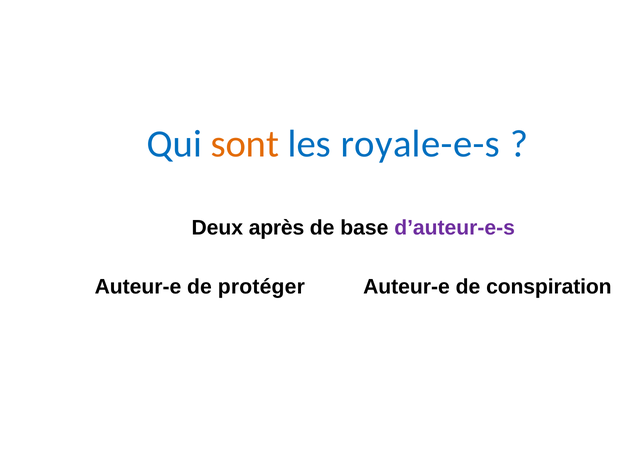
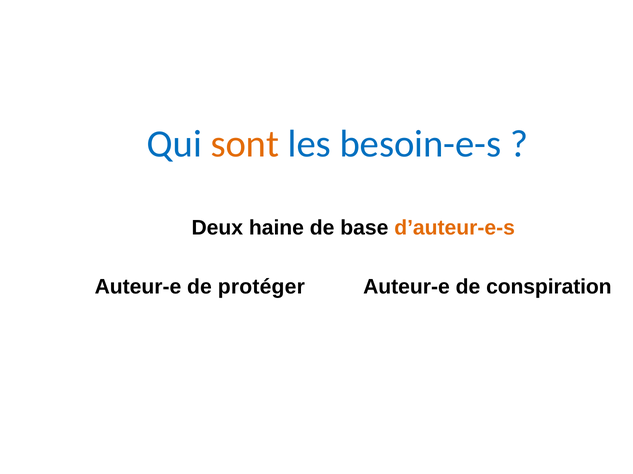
royale-e-s: royale-e-s -> besoin-e-s (420, 144)
après: après -> haine (276, 228)
d’auteur-e-s colour: purple -> orange (455, 228)
